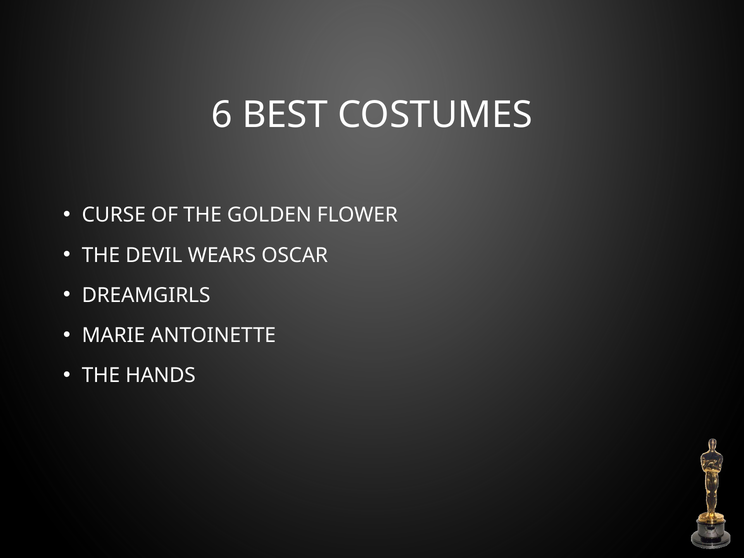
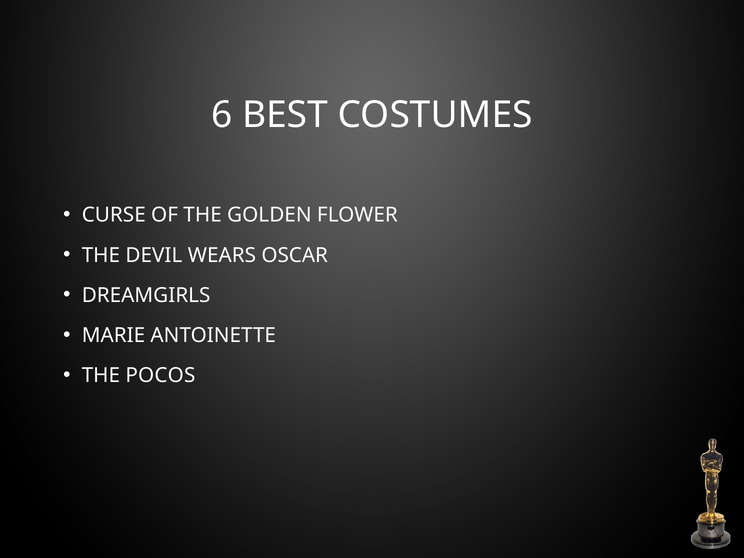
HANDS: HANDS -> POCOS (160, 376)
